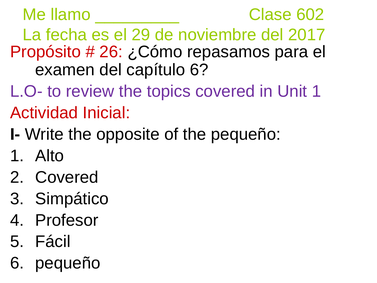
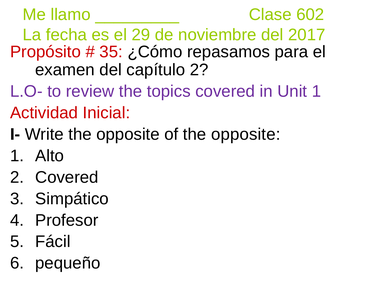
26: 26 -> 35 (111, 52)
capítulo 6: 6 -> 2 (199, 70)
of the pequeño: pequeño -> opposite (246, 134)
